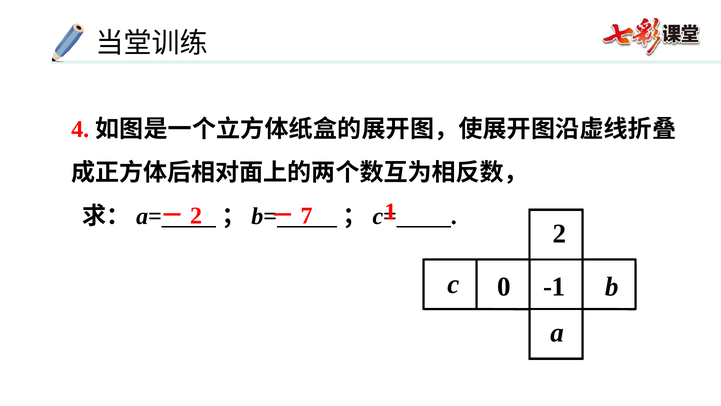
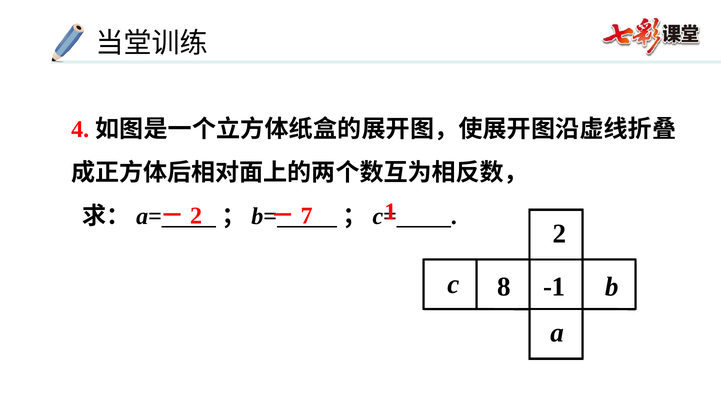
0: 0 -> 8 (504, 287)
